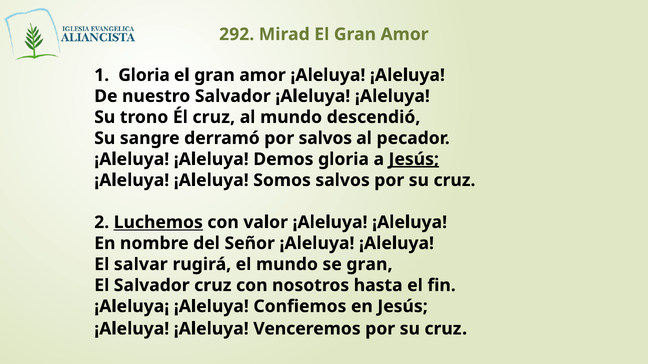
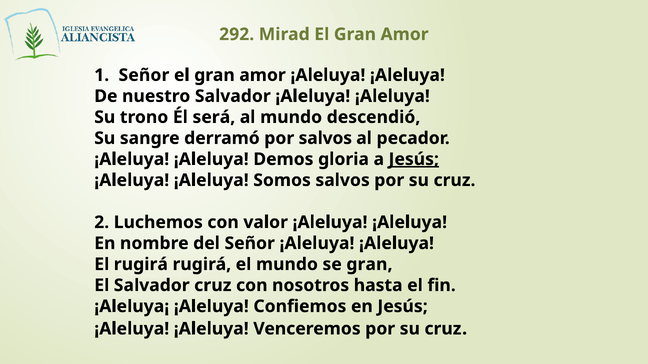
Gloria: Gloria -> Señor (144, 75)
Él cruz: cruz -> será (214, 117)
Luchemos underline: present -> none (158, 223)
El salvar: salvar -> rugirá (141, 265)
